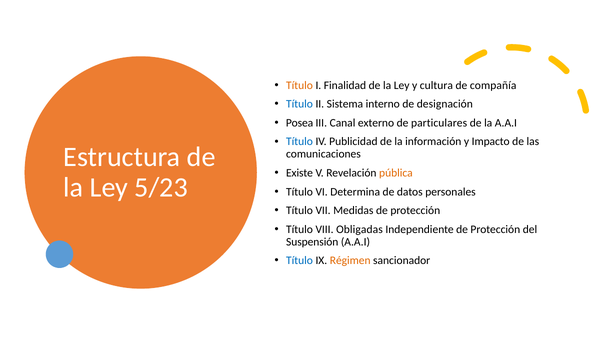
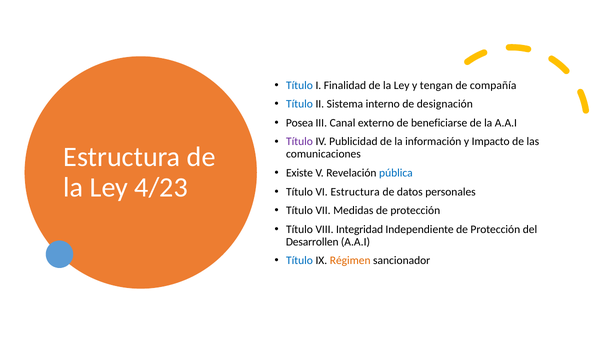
Título colour: orange -> blue (299, 85)
cultura: cultura -> tengan (436, 85)
particulares: particulares -> beneficiarse (439, 123)
Título colour: blue -> purple (299, 142)
pública colour: orange -> blue (396, 173)
5/23: 5/23 -> 4/23 (161, 187)
VI Determina: Determina -> Estructura (355, 192)
Obligadas: Obligadas -> Integridad (360, 229)
Suspensión: Suspensión -> Desarrollen (312, 242)
